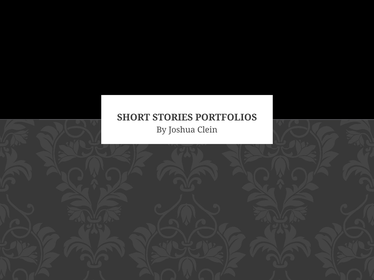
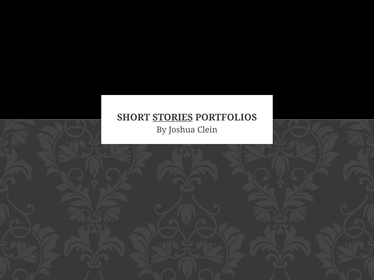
STORIES underline: none -> present (173, 118)
